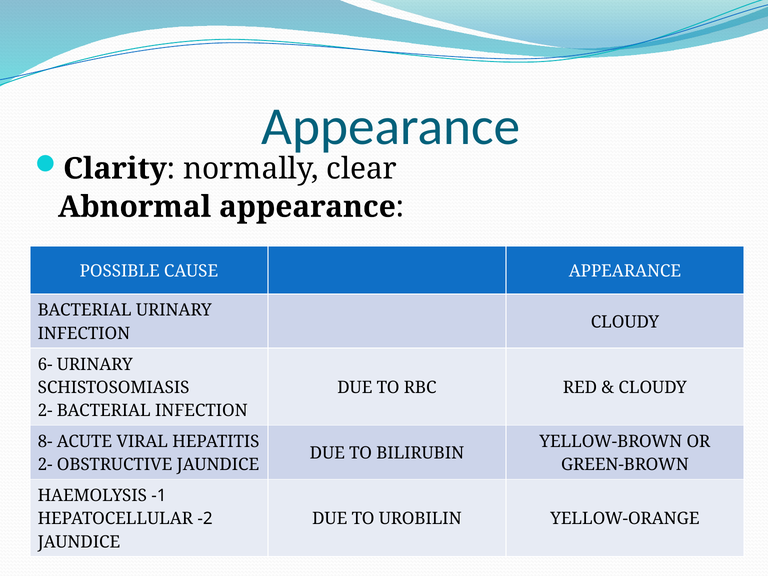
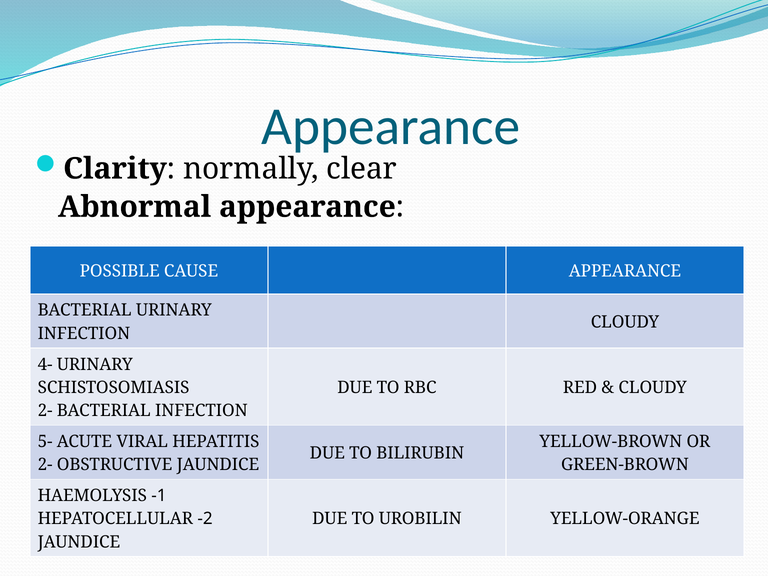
6-: 6- -> 4- (45, 364)
8-: 8- -> 5- (45, 442)
